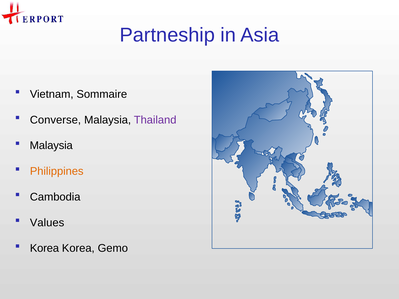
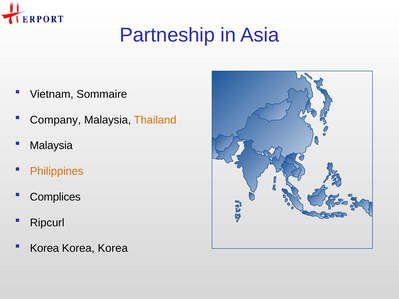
Converse: Converse -> Company (55, 120)
Thailand colour: purple -> orange (155, 120)
Cambodia: Cambodia -> Complices (55, 197)
Values: Values -> Ripcurl (47, 223)
Gemo: Gemo -> Korea (113, 249)
